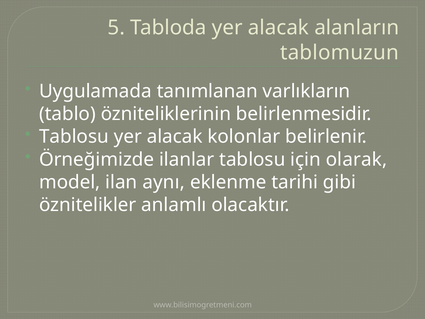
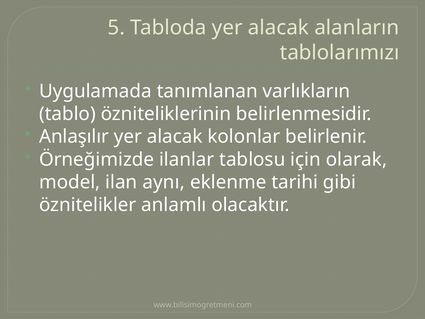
tablomuzun: tablomuzun -> tablolarımızı (340, 52)
Tablosu: Tablosu -> Anlaşılır (74, 137)
